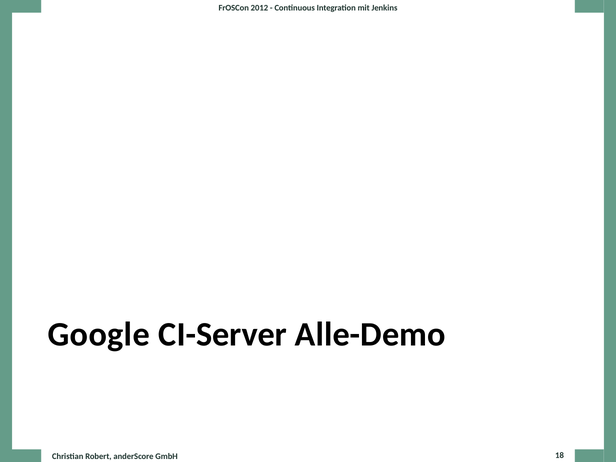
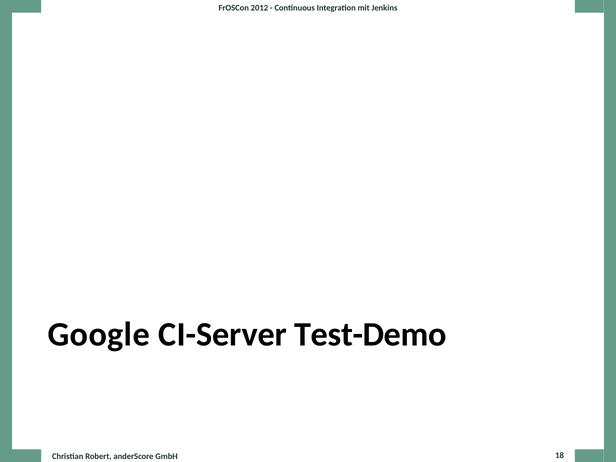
Alle-Demo: Alle-Demo -> Test-Demo (370, 334)
